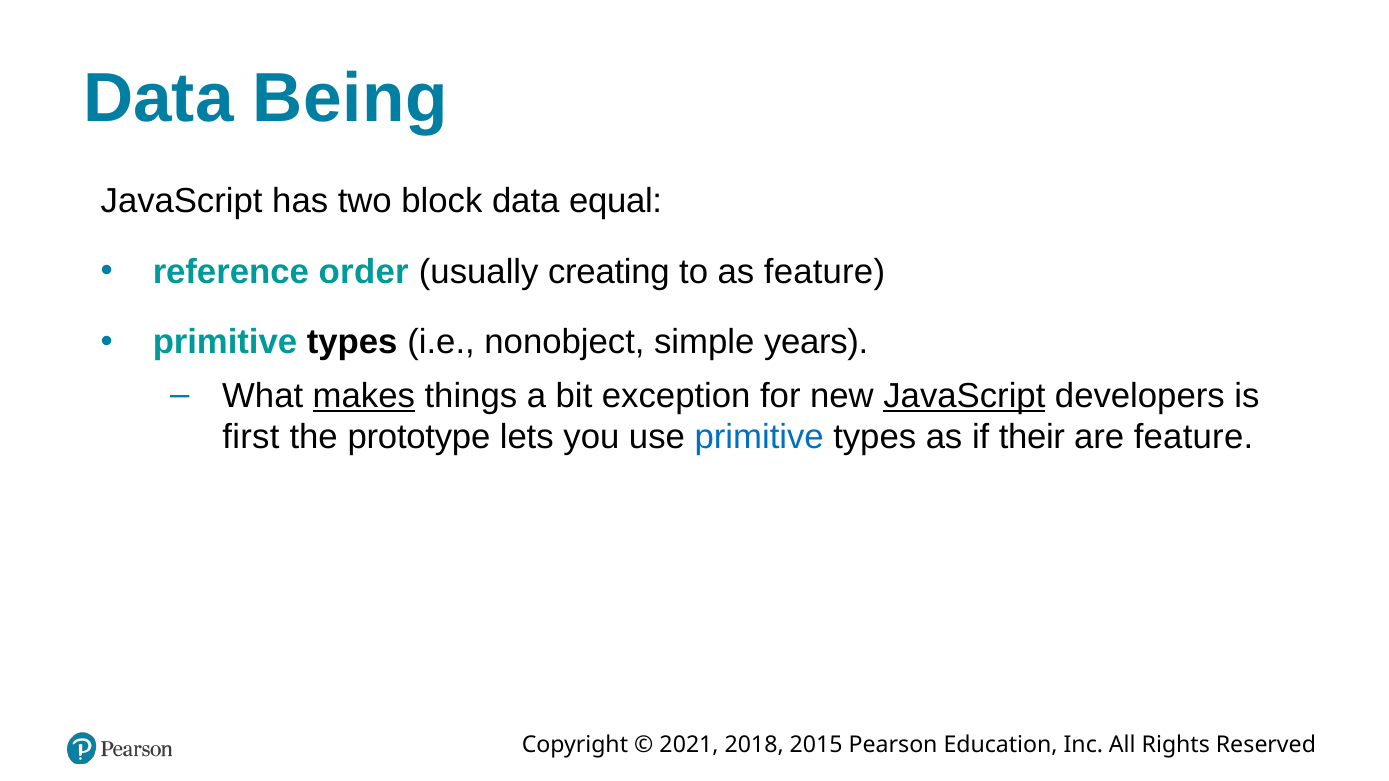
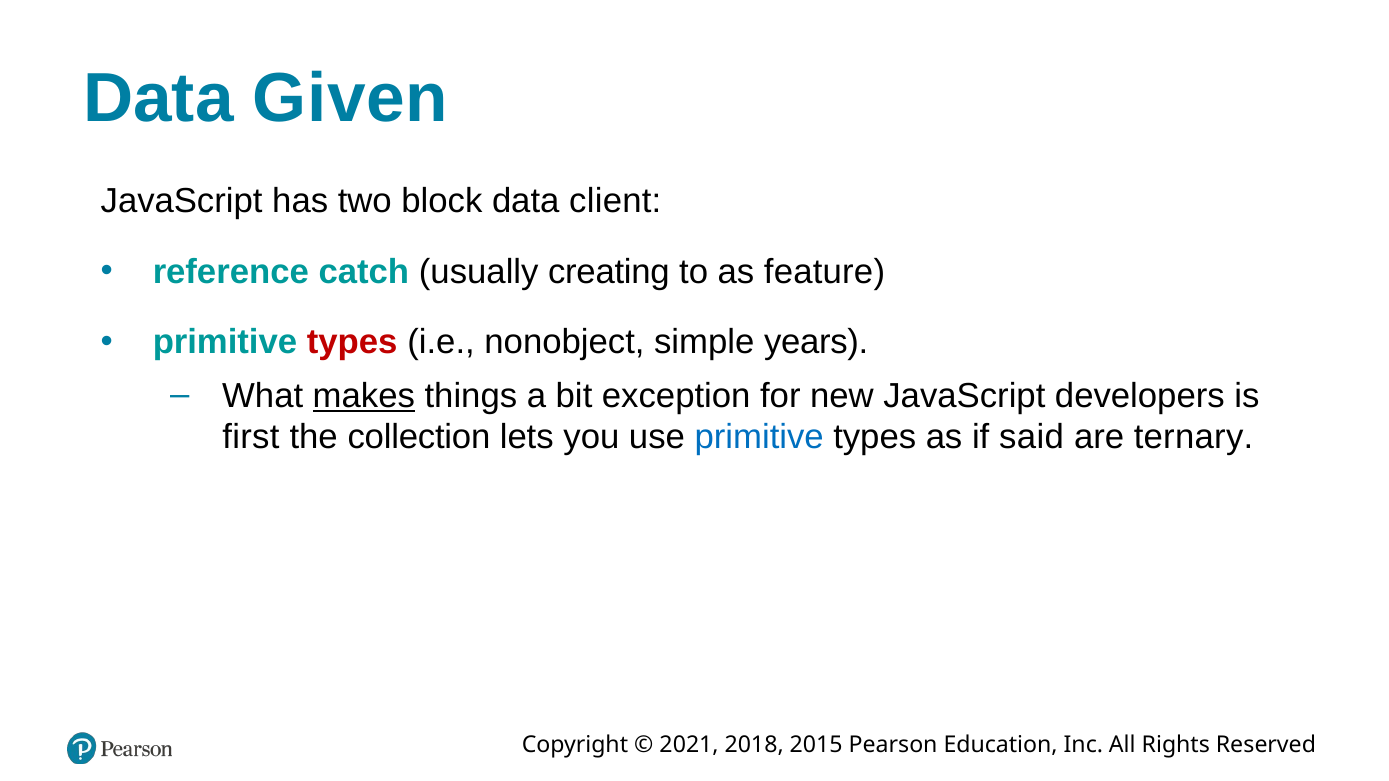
Being: Being -> Given (350, 99)
equal: equal -> client (615, 201)
order: order -> catch (364, 272)
types colour: black -> red (352, 343)
JavaScript underline: present -> none (964, 396)
prototype: prototype -> collection (419, 438)
their: their -> said (1032, 438)
are feature: feature -> ternary (1194, 438)
